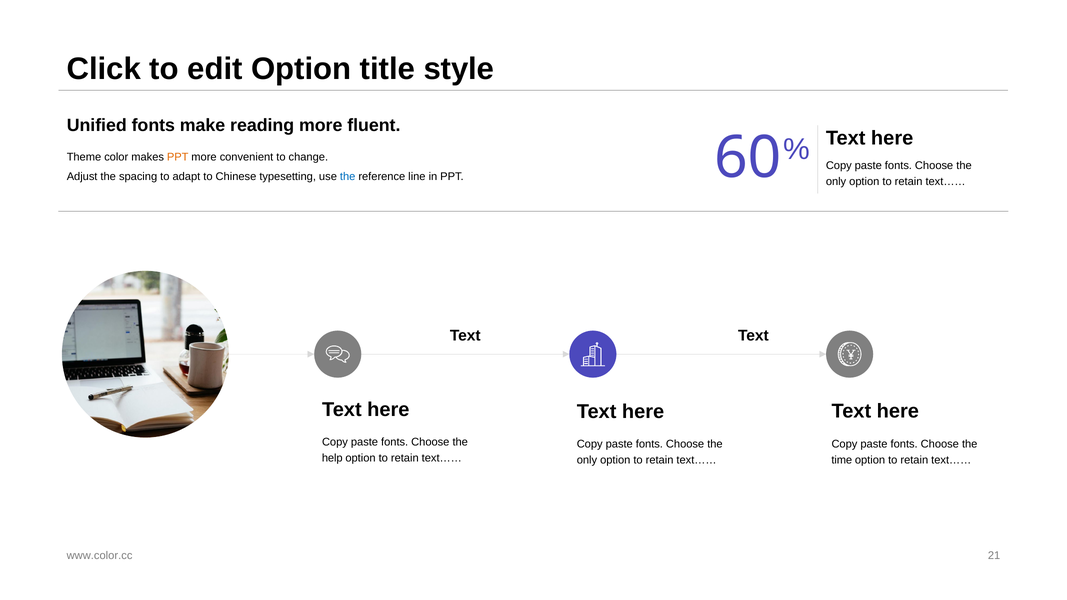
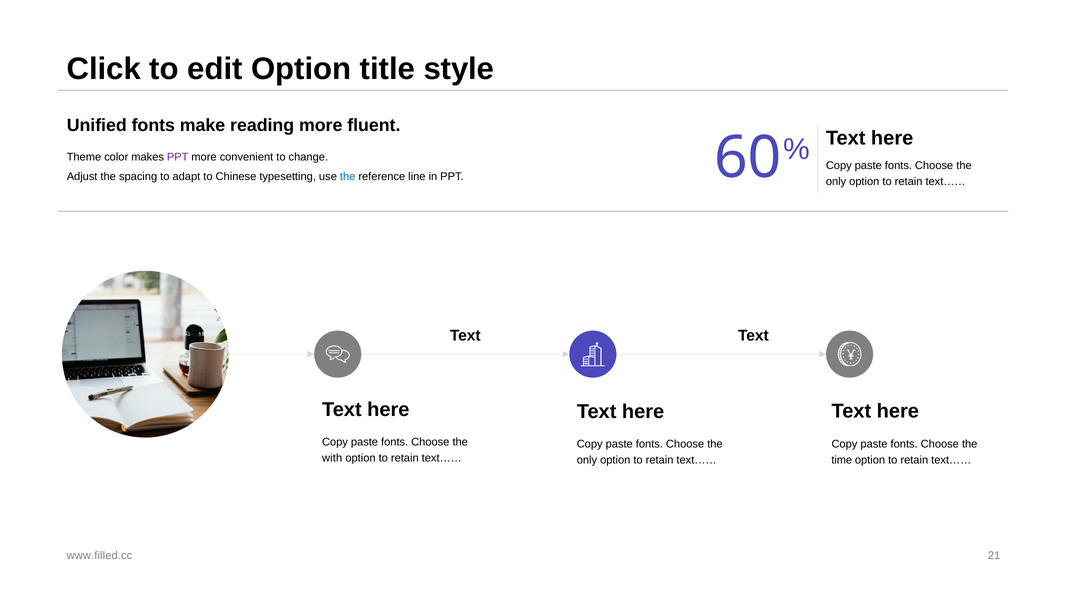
PPT colour: orange -> purple (178, 157)
help: help -> with (332, 458)
www.color.cc: www.color.cc -> www.filled.cc (99, 556)
